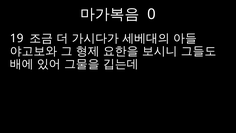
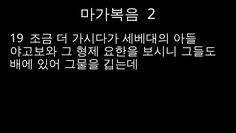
0: 0 -> 2 (151, 14)
